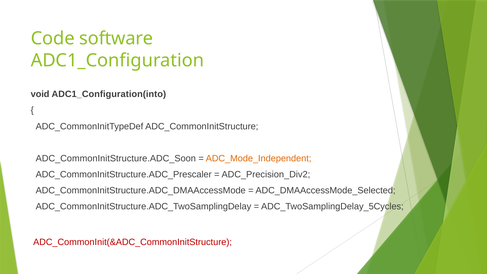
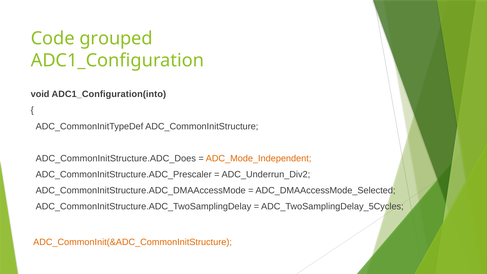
software: software -> grouped (116, 38)
ADC_CommonInitStructure.ADC_Soon: ADC_CommonInitStructure.ADC_Soon -> ADC_CommonInitStructure.ADC_Does (116, 158)
ADC_Precision_Div2: ADC_Precision_Div2 -> ADC_Underrun_Div2 (266, 174)
ADC_CommonInit(&ADC_CommonInitStructure colour: red -> orange (133, 242)
